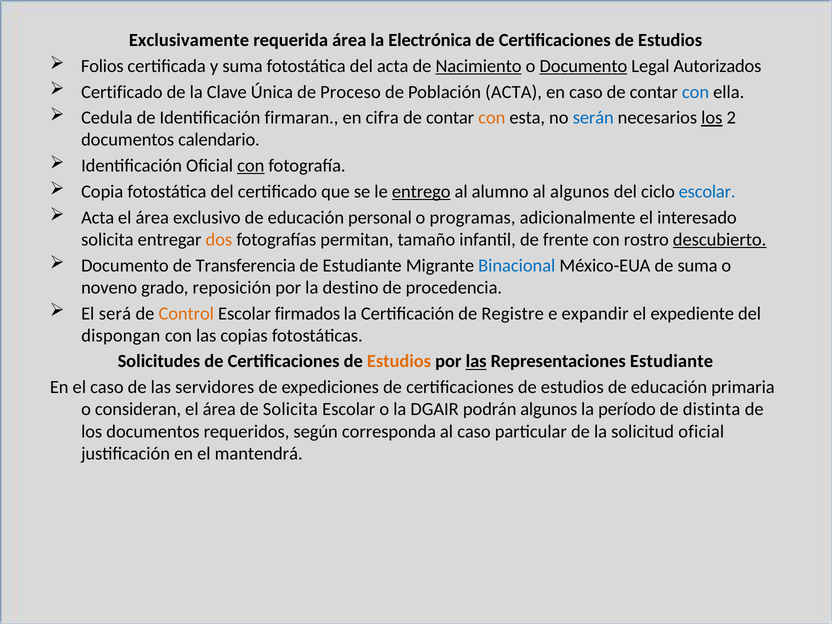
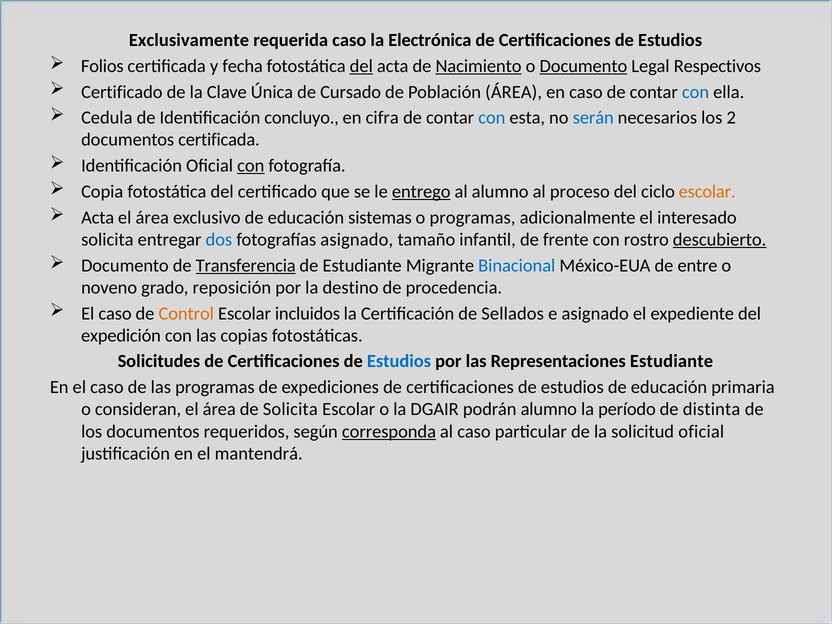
requerida área: área -> caso (349, 40)
y suma: suma -> fecha (243, 66)
del underline: none -> present (361, 66)
Autorizados: Autorizados -> Respectivos (717, 66)
Proceso: Proceso -> Cursado (351, 92)
Población ACTA: ACTA -> ÁREA (514, 92)
firmaran: firmaran -> concluyo (302, 118)
con colour: orange -> blue (492, 118)
los underline: present -> none (712, 118)
documentos calendario: calendario -> certificada (219, 140)
al algunos: algunos -> proceso (580, 192)
escolar colour: blue -> orange (707, 192)
personal: personal -> sistemas (380, 217)
dos colour: orange -> blue (219, 240)
fotografías permitan: permitan -> asignado (357, 240)
Transferencia underline: none -> present (246, 265)
de suma: suma -> entre (697, 265)
será: será -> caso (115, 313)
firmados: firmados -> incluidos (307, 313)
Registre: Registre -> Sellados (513, 313)
e expandir: expandir -> asignado (595, 313)
dispongan: dispongan -> expedición (121, 336)
Estudios colour: orange -> blue (399, 361)
las underline: present -> none (476, 361)
las servidores: servidores -> programas (215, 387)
podrán algunos: algunos -> alumno (549, 409)
corresponda underline: none -> present (389, 432)
